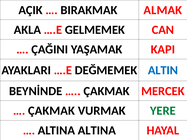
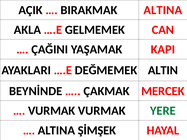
BIRAKMAK ALMAK: ALMAK -> ALTINA (163, 10)
ALTIN colour: blue -> black (163, 70)
ÇAKMAK: ÇAKMAK -> VURMAK (52, 111)
ALTINA ALTINA: ALTINA -> ŞİMŞEK (97, 131)
